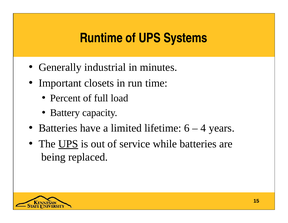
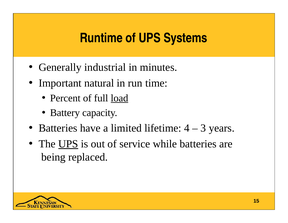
closets: closets -> natural (99, 83)
load underline: none -> present (119, 98)
6: 6 -> 4 (187, 128)
4: 4 -> 3 (203, 128)
